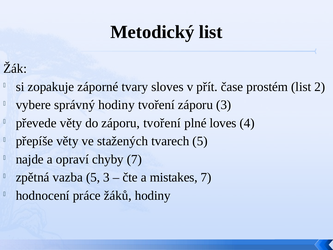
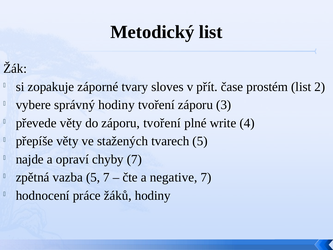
loves: loves -> write (223, 123)
5 3: 3 -> 7 (106, 177)
mistakes: mistakes -> negative (174, 177)
